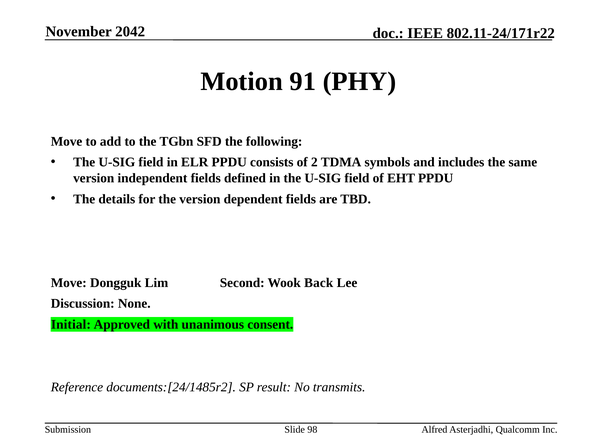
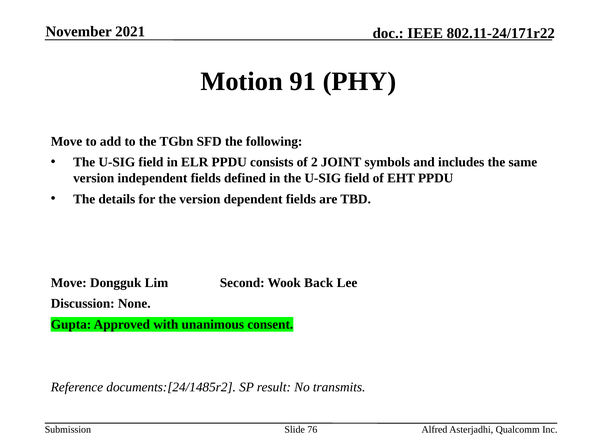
2042: 2042 -> 2021 (130, 32)
TDMA: TDMA -> JOINT (341, 162)
Initial: Initial -> Gupta (71, 324)
98: 98 -> 76 (312, 429)
